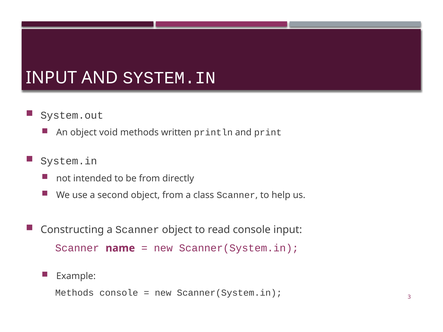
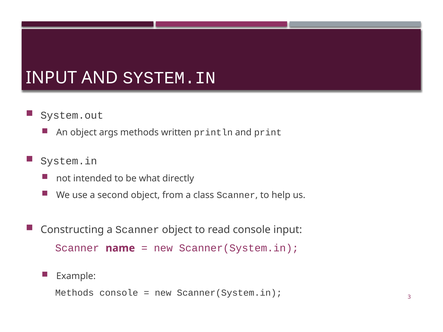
void: void -> args (109, 133)
be from: from -> what (150, 178)
